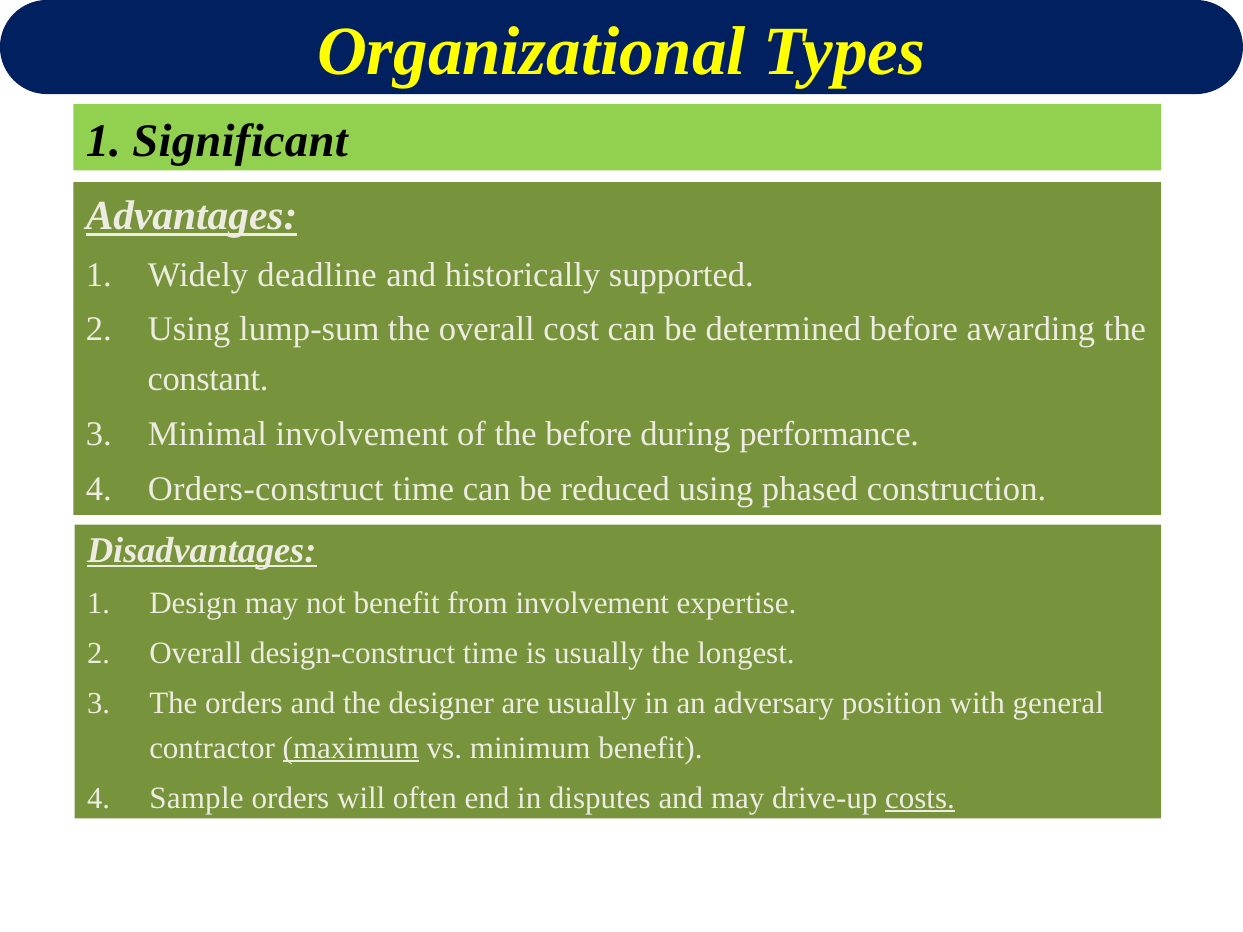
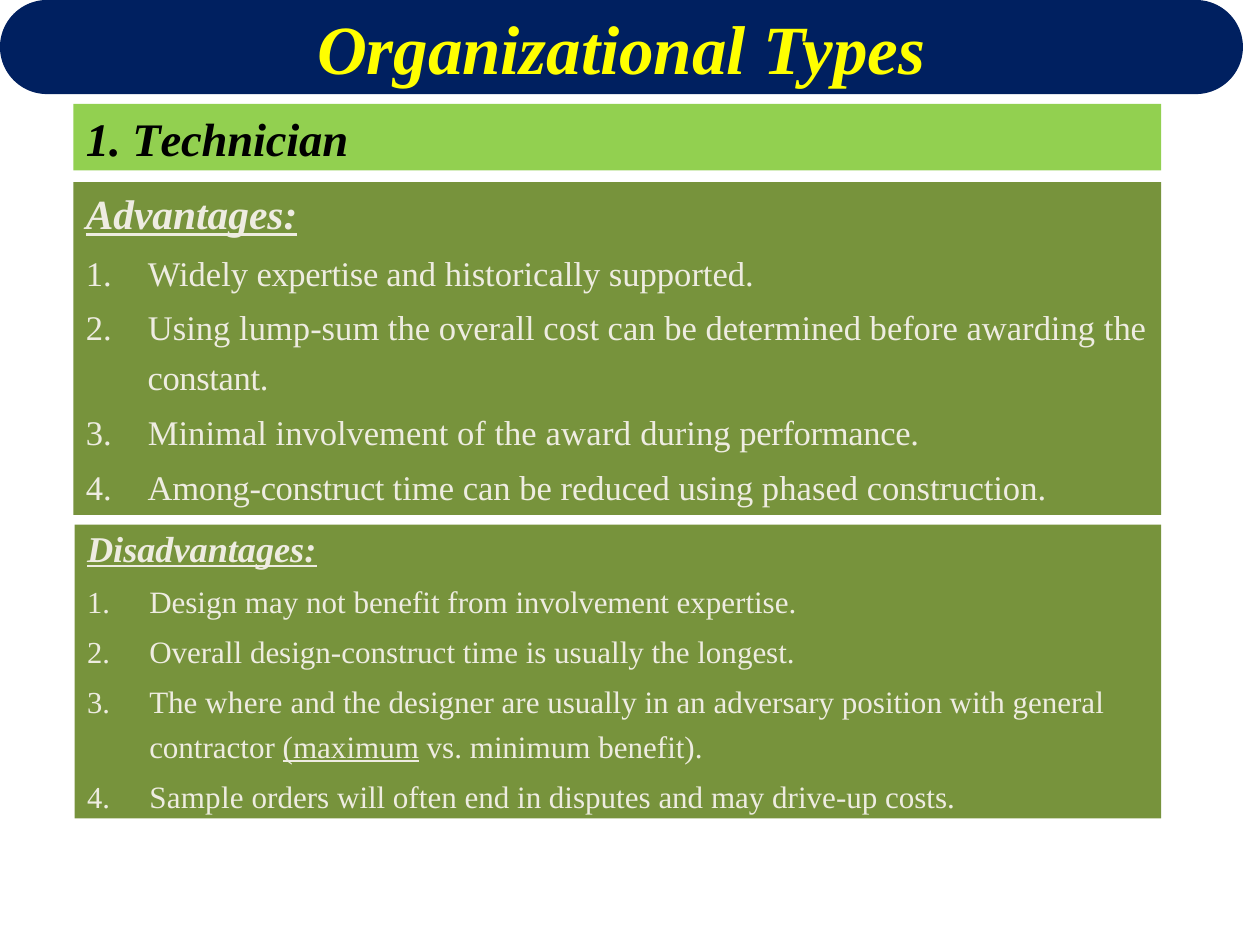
Significant: Significant -> Technician (240, 141)
Widely deadline: deadline -> expertise (317, 275)
the before: before -> award (588, 434)
Orders-construct: Orders-construct -> Among-construct (266, 489)
The orders: orders -> where (244, 703)
costs underline: present -> none (920, 798)
